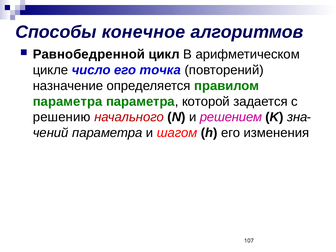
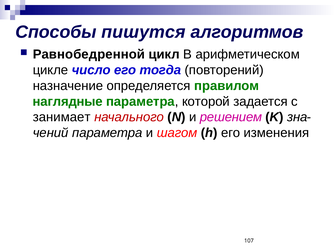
конечное: конечное -> пишутся (144, 32)
точка: точка -> тогда (160, 70)
параметра: параметра -> наглядные (68, 101)
решению: решению -> занимает (62, 117)
